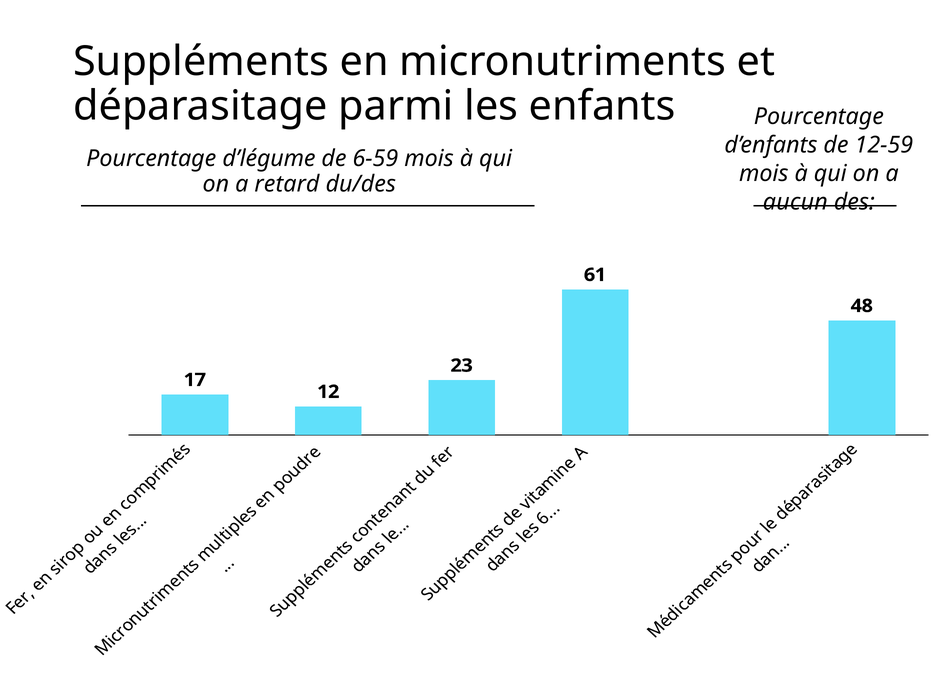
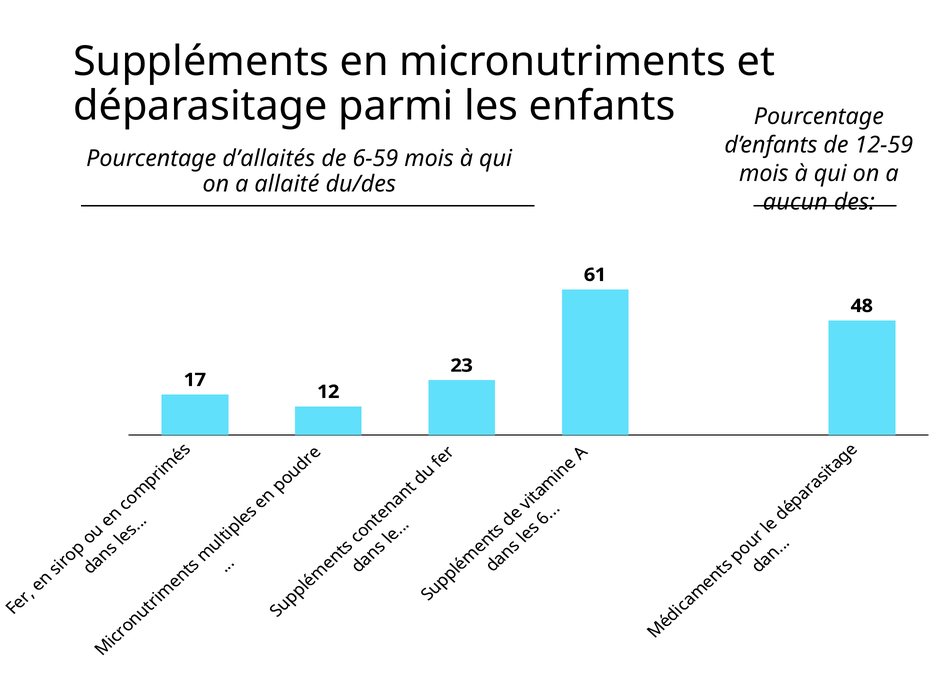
d’légume: d’légume -> d’allaités (269, 158)
retard: retard -> allaité (287, 184)
